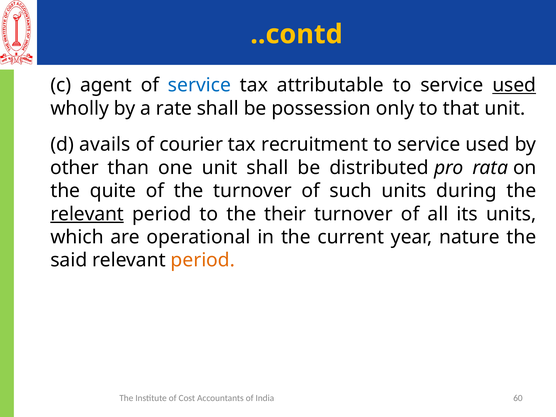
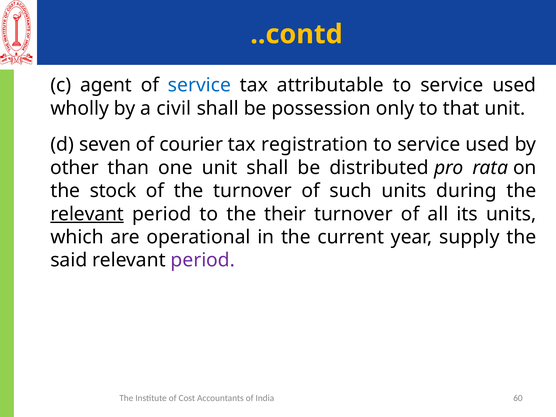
used underline: present -> none (514, 85)
rate: rate -> civil (174, 108)
avails: avails -> seven (105, 145)
recruitment: recruitment -> registration (315, 145)
quite: quite -> stock (113, 191)
nature: nature -> supply (469, 237)
period colour: orange -> purple (203, 260)
